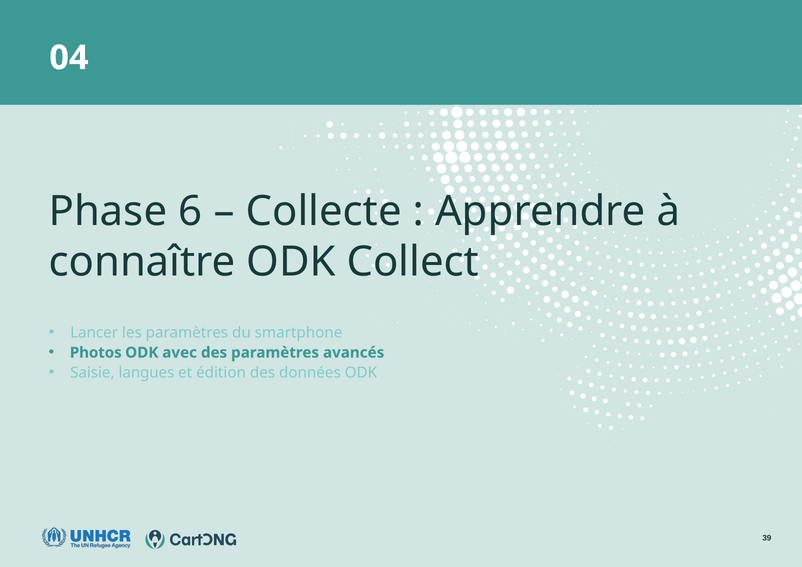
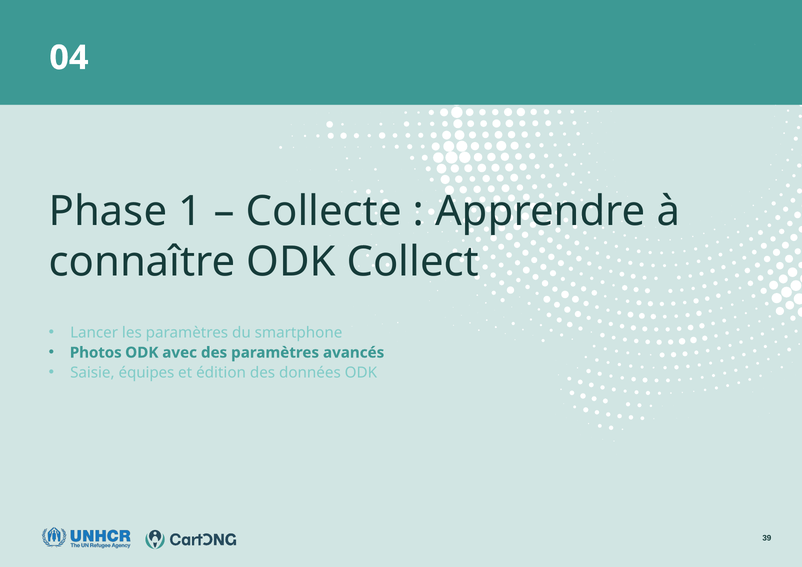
6: 6 -> 1 (190, 212)
langues: langues -> équipes (146, 373)
